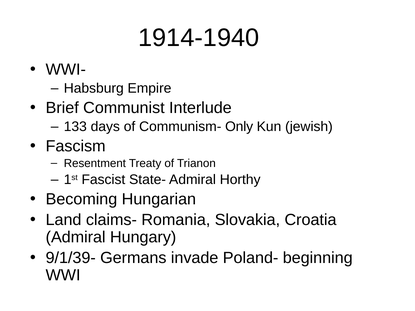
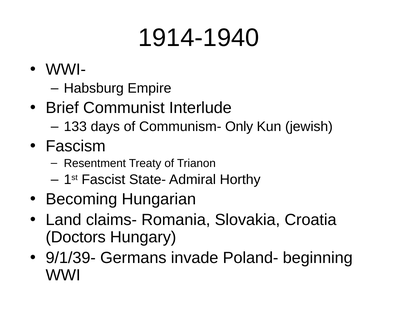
Admiral: Admiral -> Doctors (76, 237)
